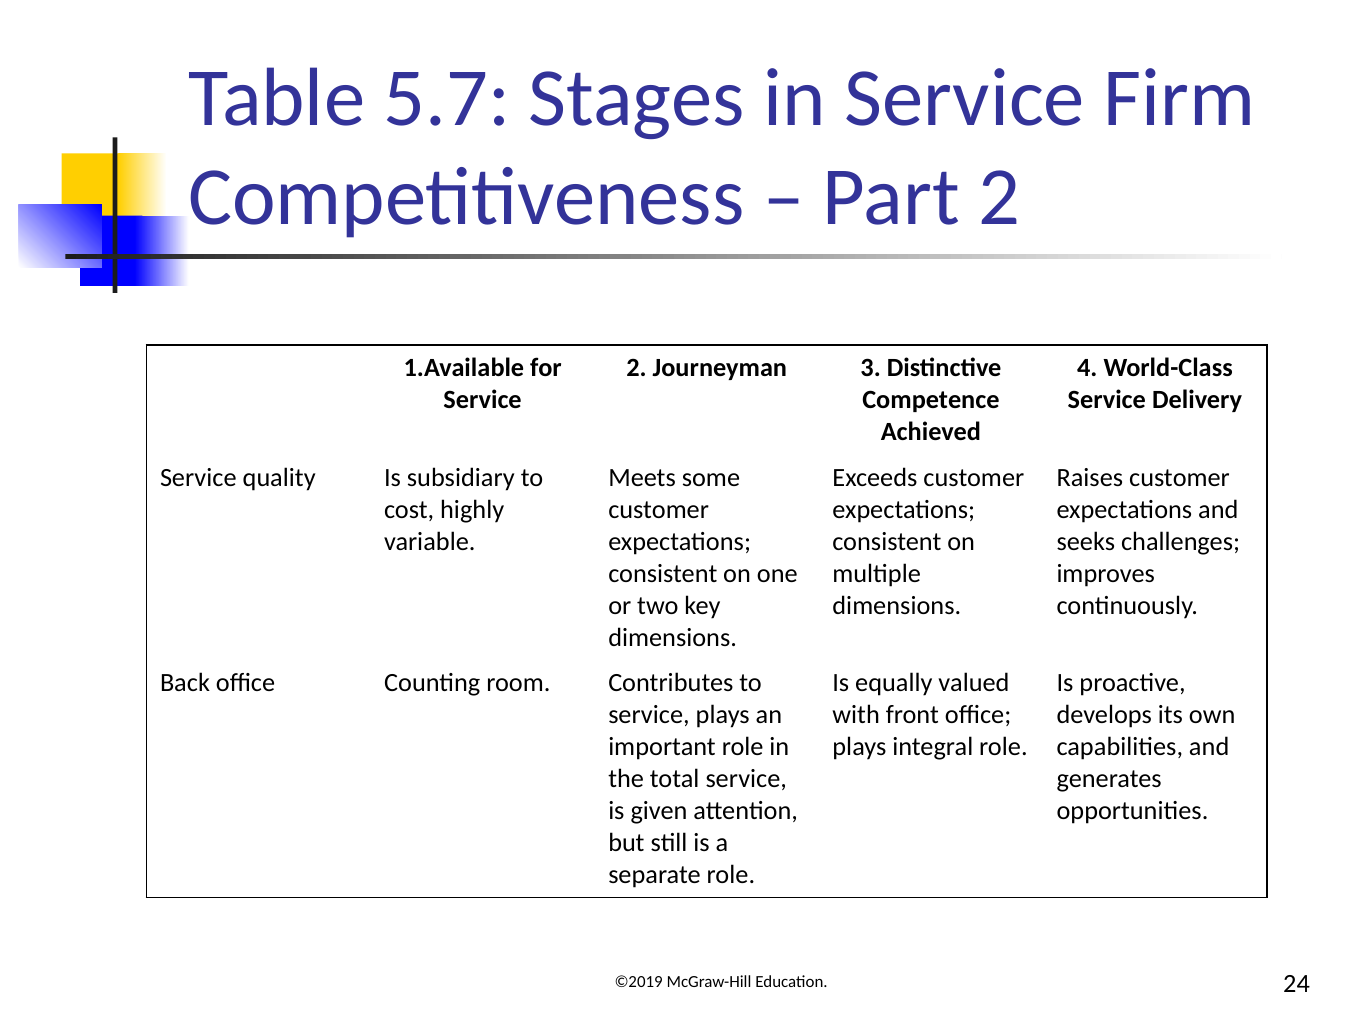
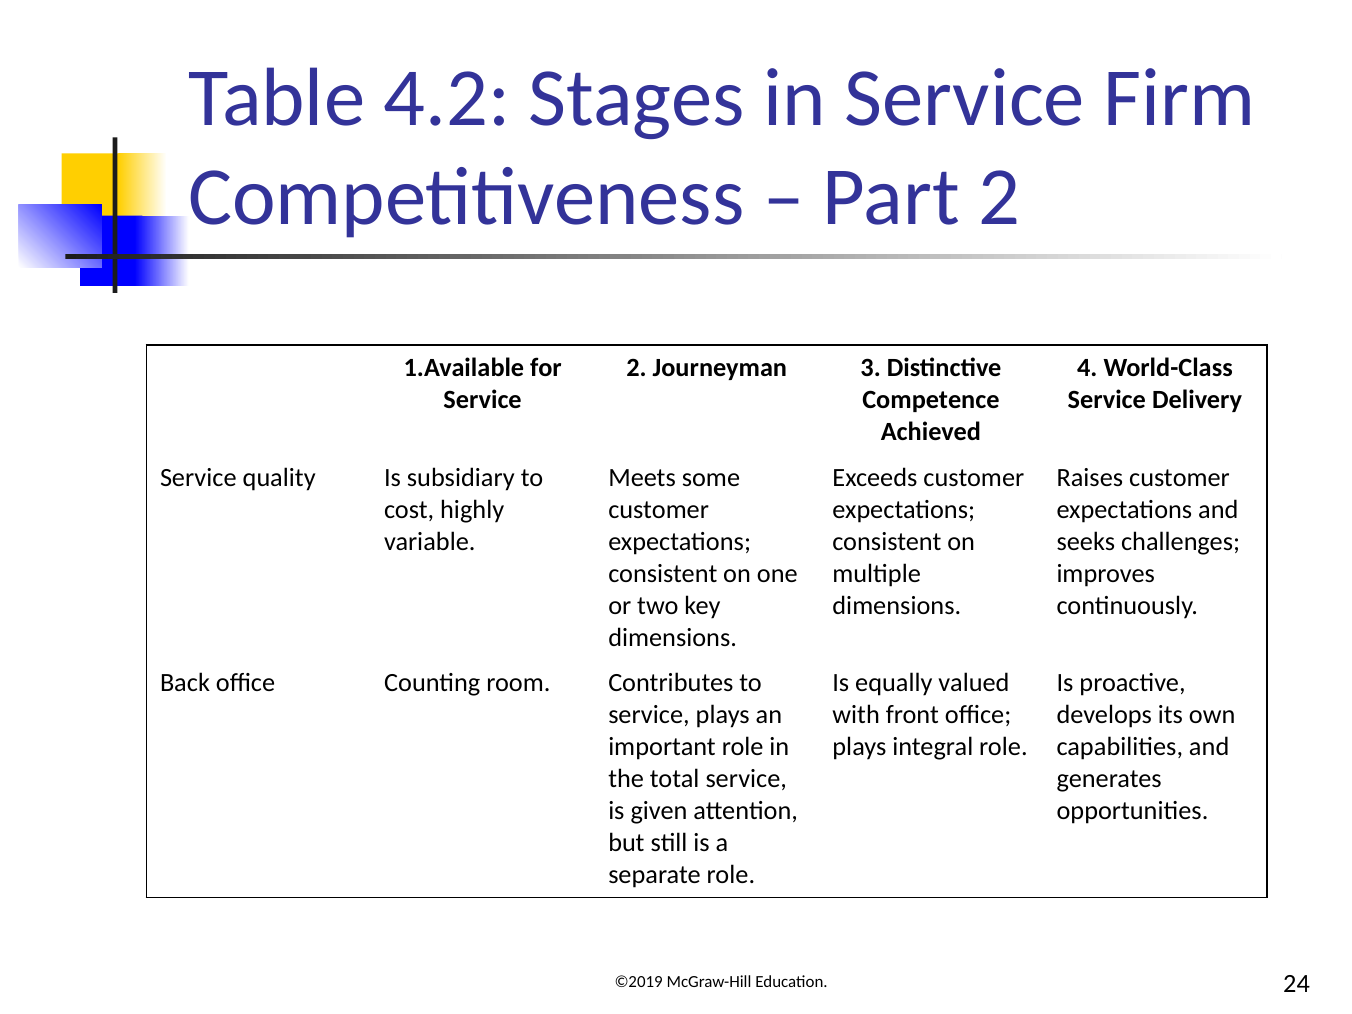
5.7: 5.7 -> 4.2 (447, 98)
